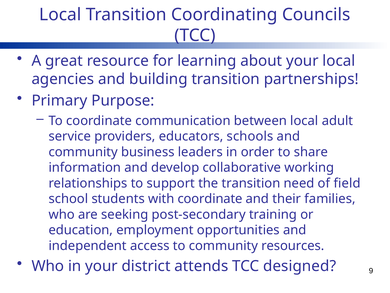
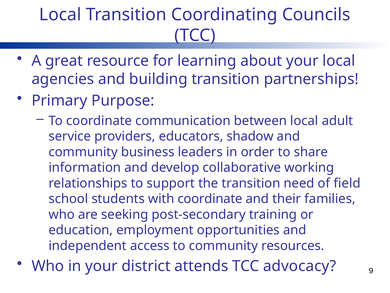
schools: schools -> shadow (250, 136)
designed: designed -> advocacy (300, 266)
